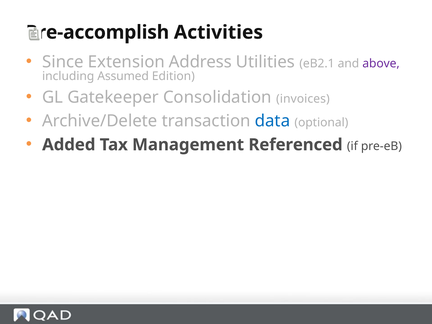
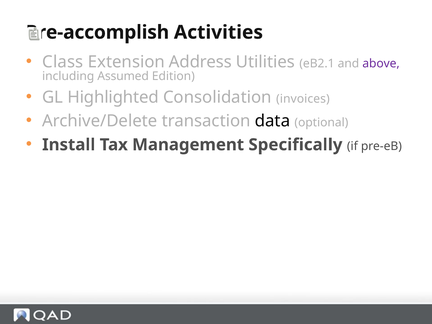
Since: Since -> Class (63, 62)
Gatekeeper: Gatekeeper -> Highlighted (113, 97)
data colour: blue -> black (273, 121)
Added: Added -> Install (69, 145)
Referenced: Referenced -> Specifically (295, 145)
